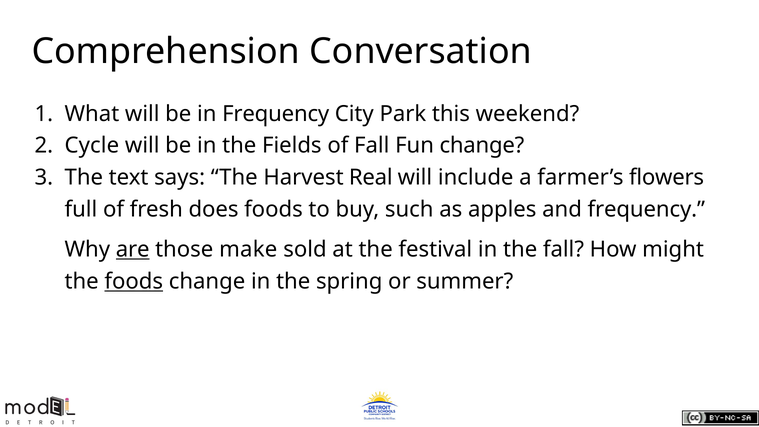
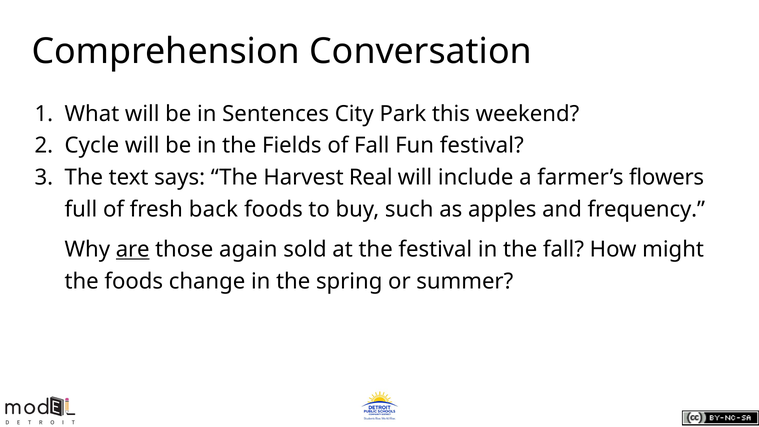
in Frequency: Frequency -> Sentences (276, 114)
Fun change: change -> festival (482, 146)
does: does -> back (213, 209)
make: make -> again (248, 250)
foods underline: present -> none (134, 281)
